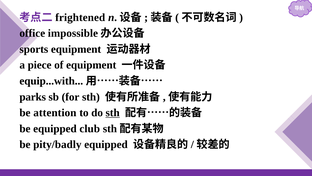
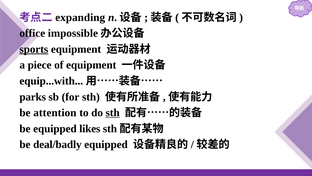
frightened: frightened -> expanding (80, 17)
sports underline: none -> present (34, 49)
club: club -> likes (90, 128)
pity/badly: pity/badly -> deal/badly (57, 144)
